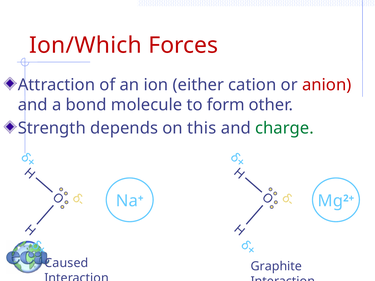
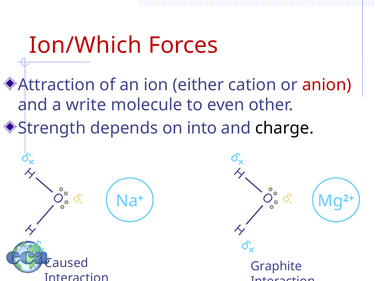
bond: bond -> write (86, 105)
form: form -> even (226, 105)
this: this -> into (202, 128)
charge colour: green -> black (284, 128)
